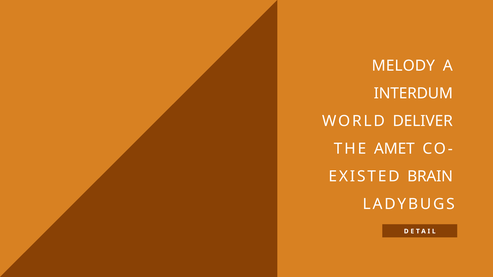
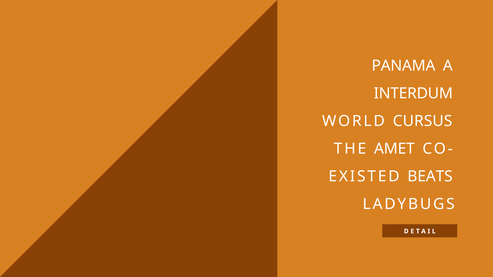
MELODY: MELODY -> PANAMA (403, 66)
DELIVER: DELIVER -> CURSUS (423, 121)
BRAIN: BRAIN -> BEATS (430, 177)
